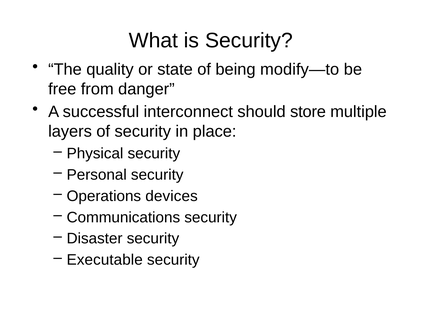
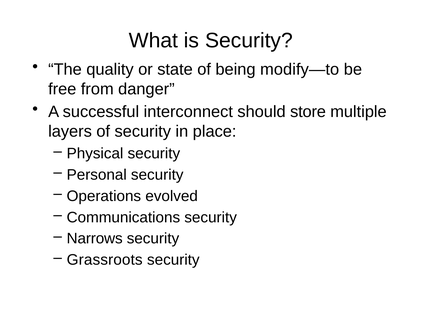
devices: devices -> evolved (172, 196)
Disaster: Disaster -> Narrows (95, 239)
Executable: Executable -> Grassroots (105, 260)
